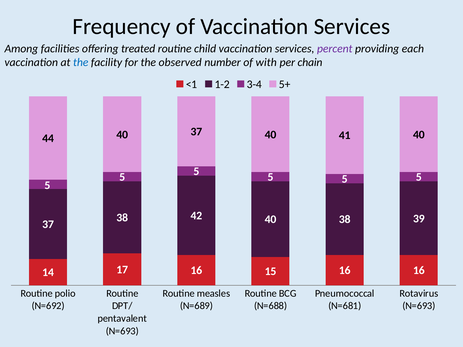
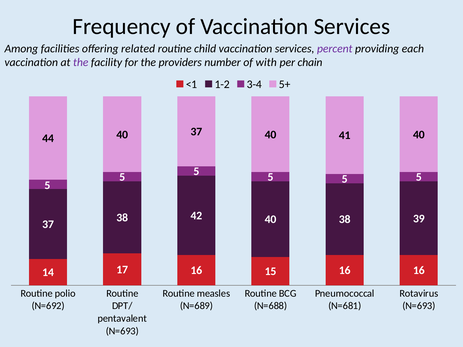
treated: treated -> related (138, 49)
the colour: blue -> purple (81, 62)
observed: observed -> providers (180, 62)
